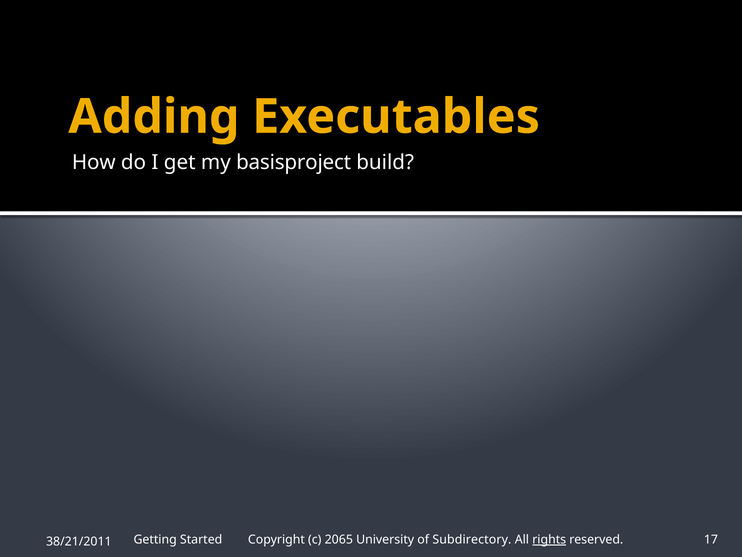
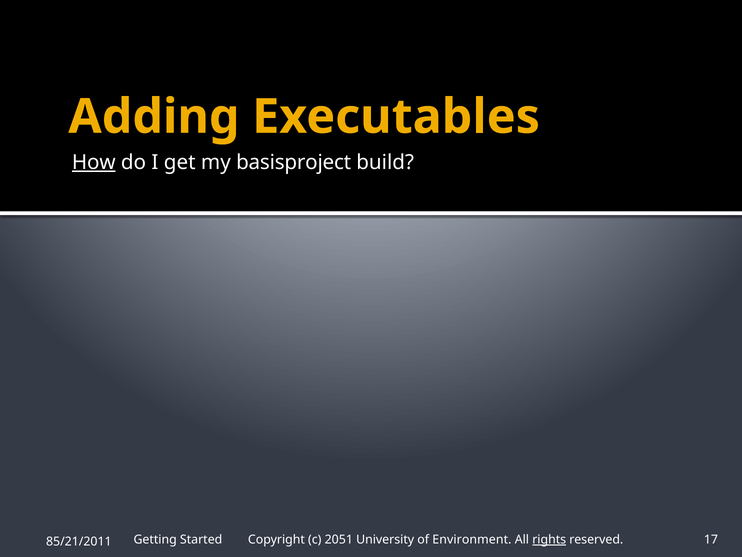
How underline: none -> present (94, 162)
2065: 2065 -> 2051 (339, 539)
Subdirectory: Subdirectory -> Environment (472, 539)
38/21/2011: 38/21/2011 -> 85/21/2011 (79, 541)
